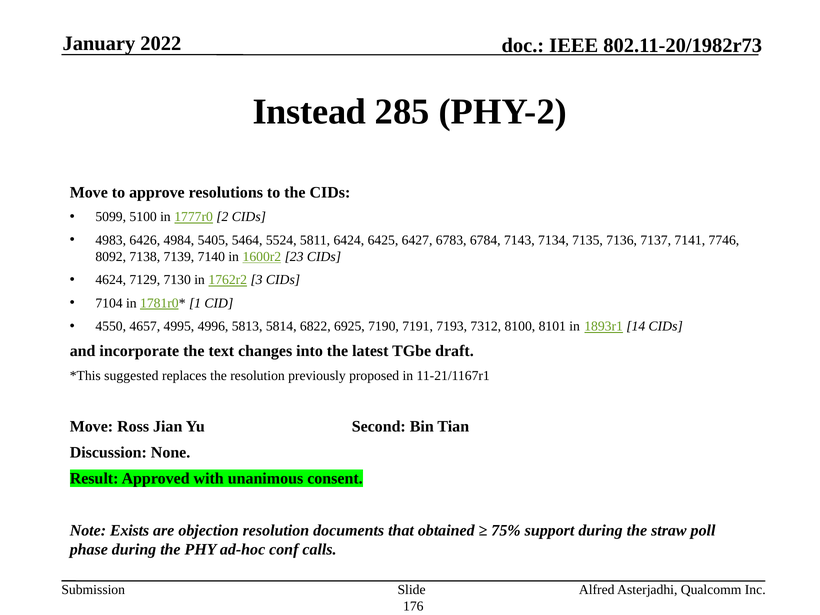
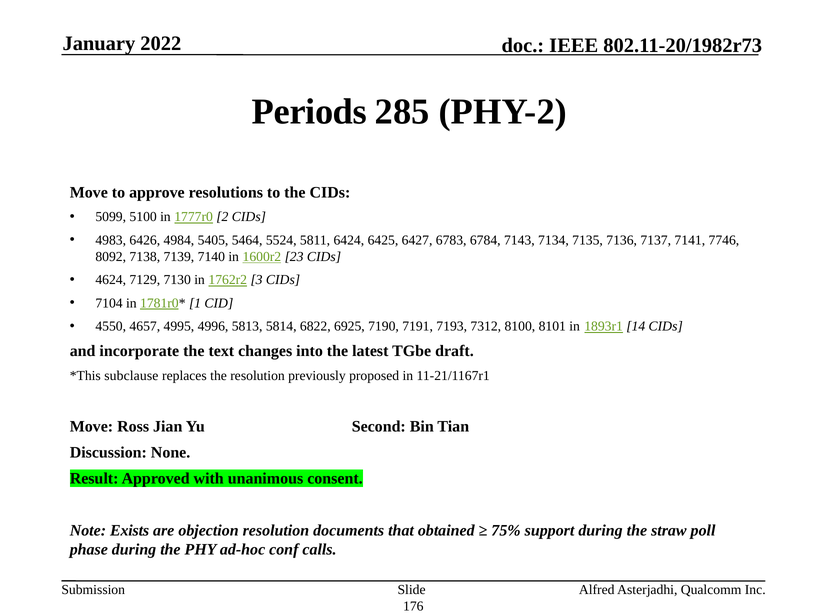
Instead: Instead -> Periods (309, 112)
suggested: suggested -> subclause (131, 376)
